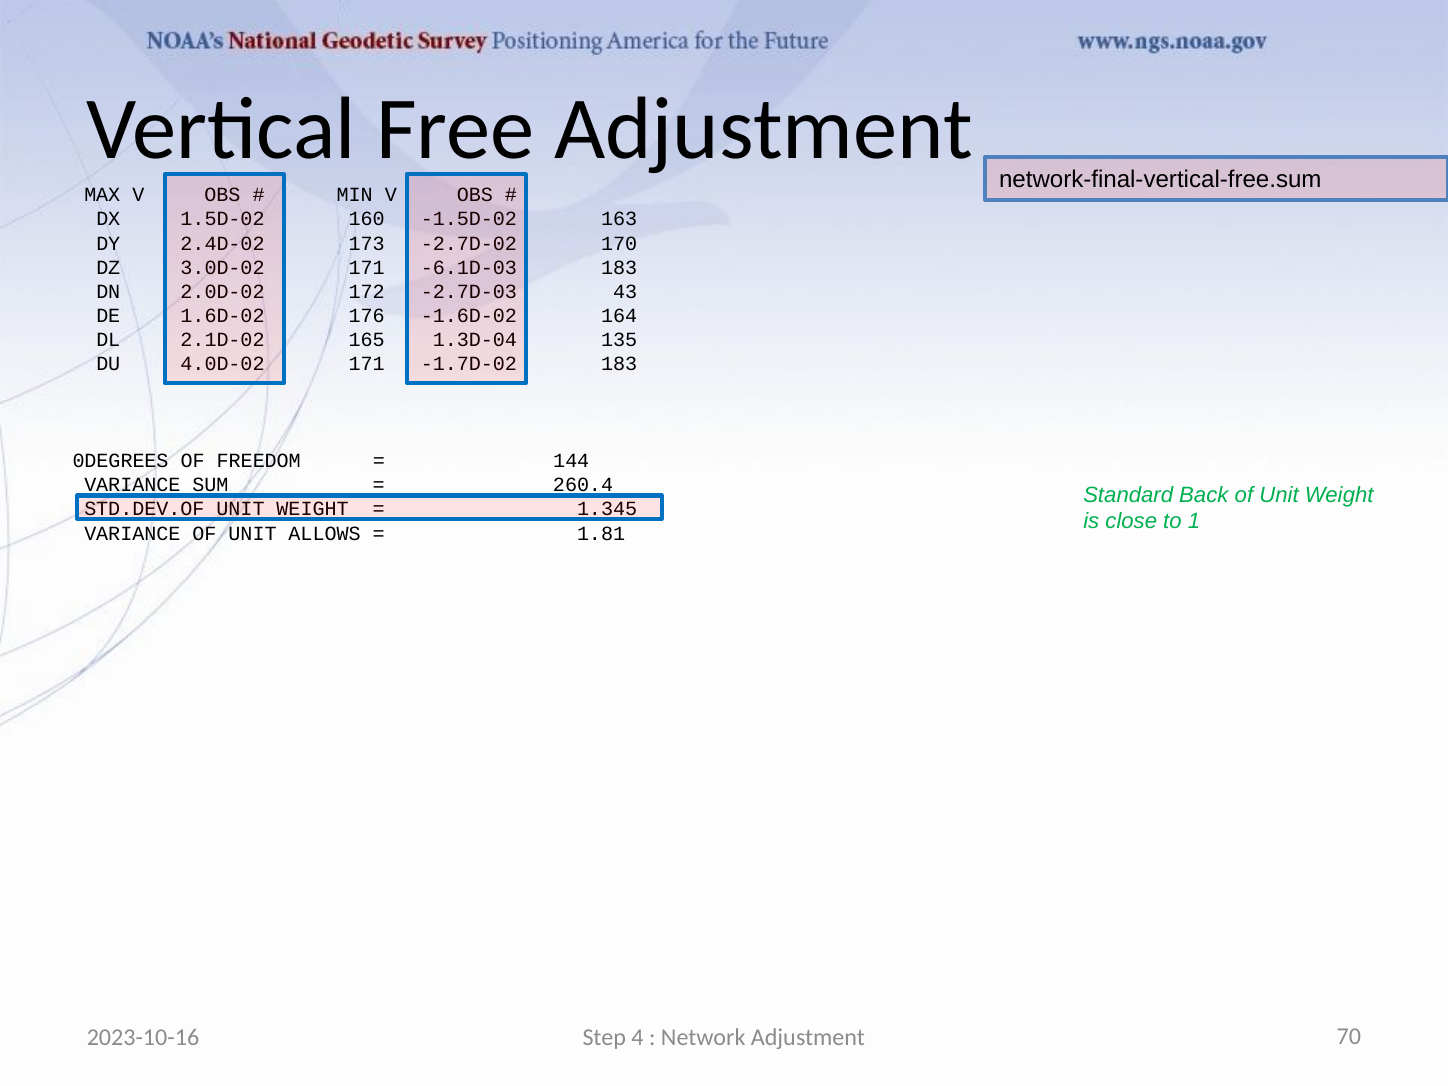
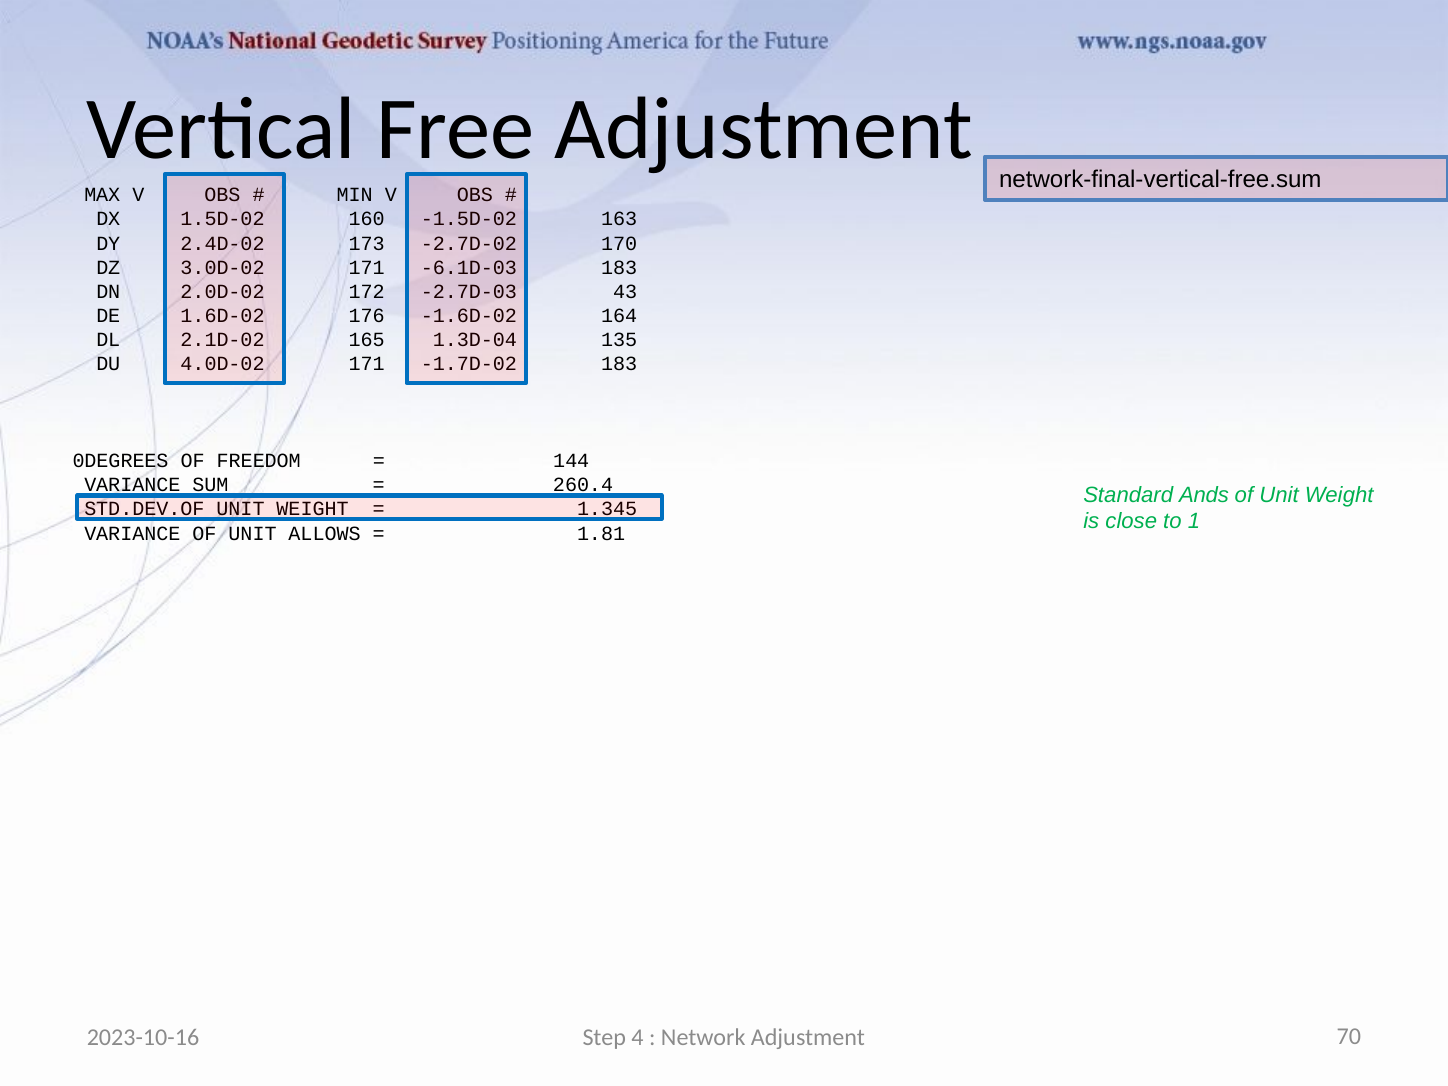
Back: Back -> Ands (1204, 495)
